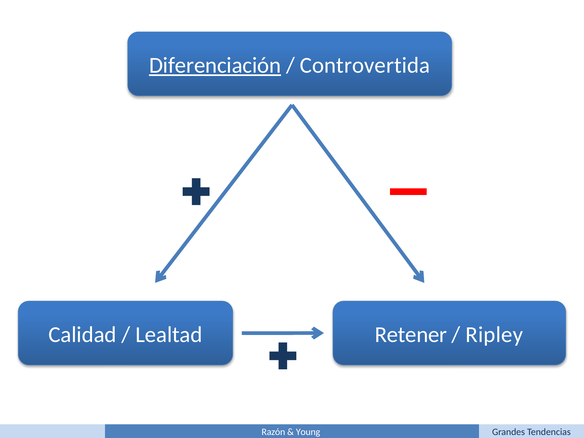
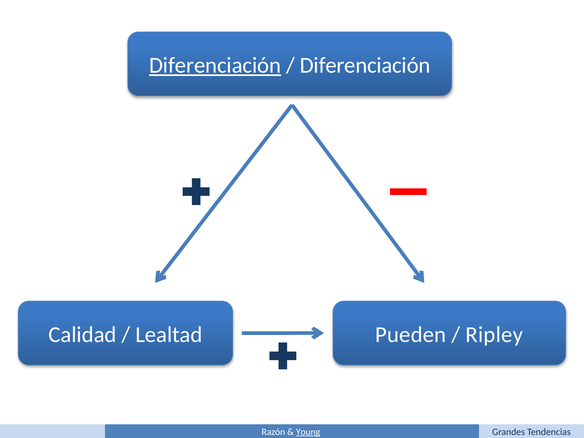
Controvertida: Controvertida -> Diferenciación (365, 65)
Retener: Retener -> Pueden (411, 335)
Young underline: none -> present (308, 432)
